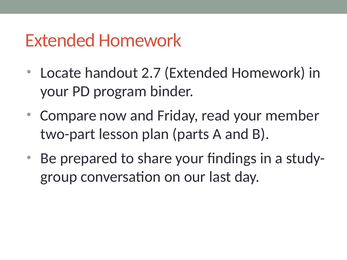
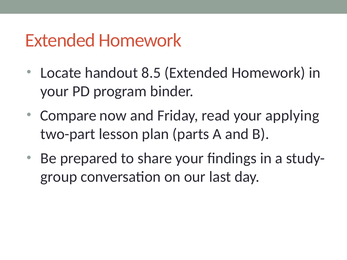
2.7: 2.7 -> 8.5 (151, 73)
member: member -> applying (292, 116)
